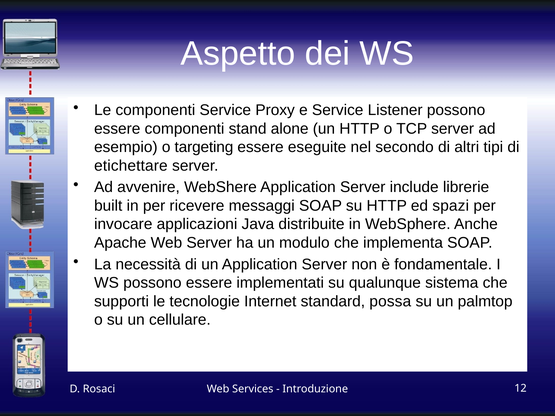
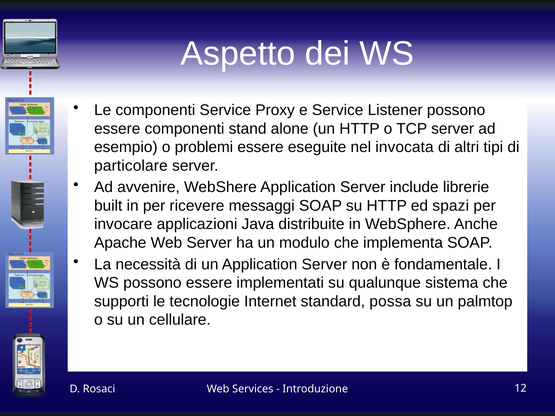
targeting: targeting -> problemi (204, 147)
secondo: secondo -> invocata (404, 147)
etichettare: etichettare -> particolare (131, 166)
